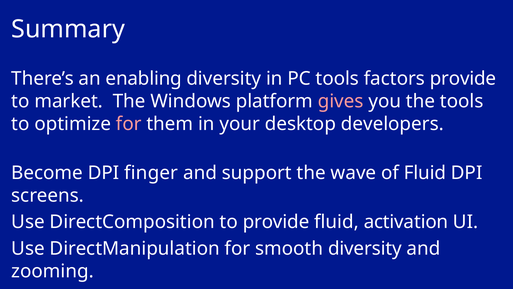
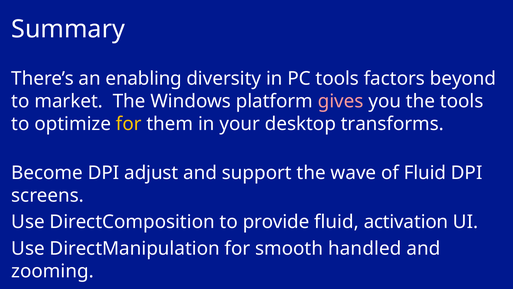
factors provide: provide -> beyond (463, 78)
for colour: pink -> yellow (129, 124)
developers: developers -> transforms (392, 124)
finger: finger -> adjust (151, 173)
smooth diversity: diversity -> handled (365, 248)
